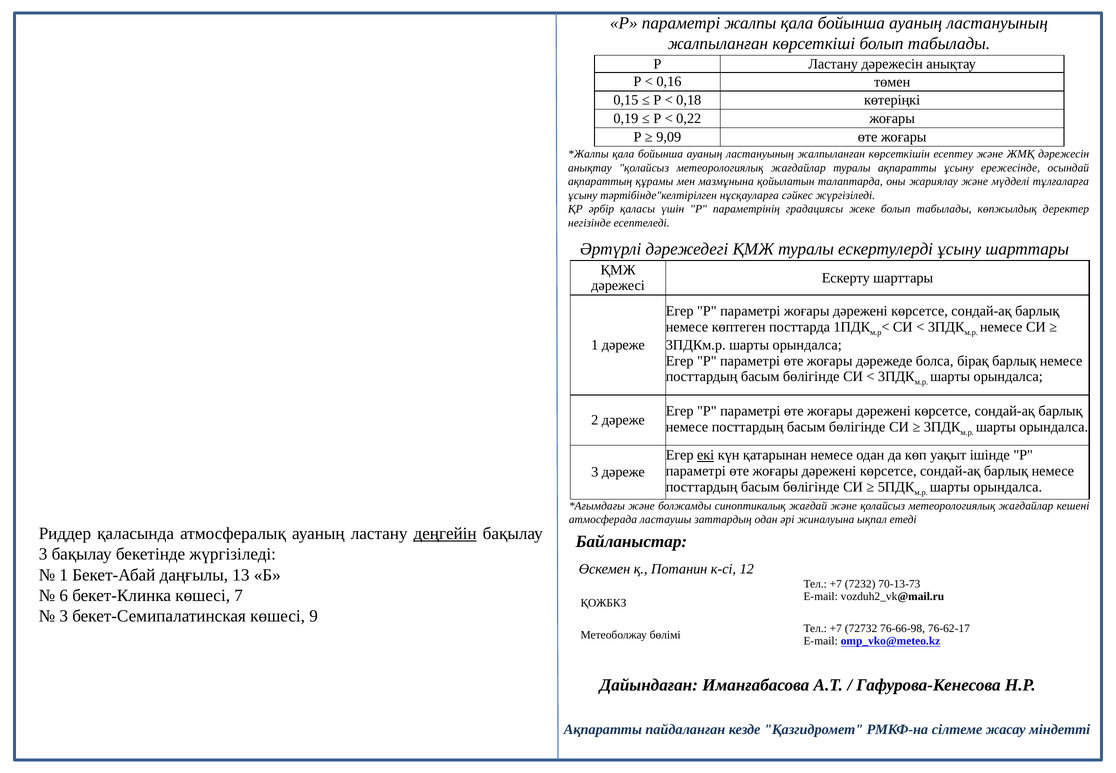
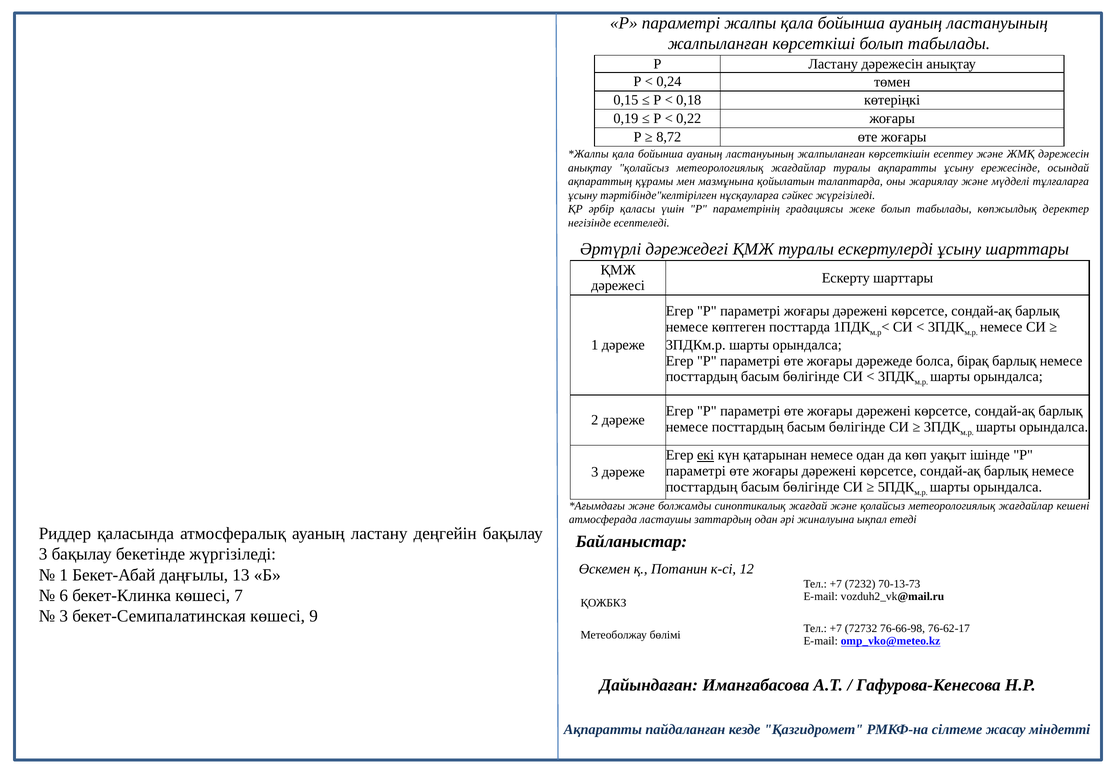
0,16: 0,16 -> 0,24 (669, 82)
9,09: 9,09 -> 8,72 (669, 137)
деңгейін underline: present -> none (445, 533)
